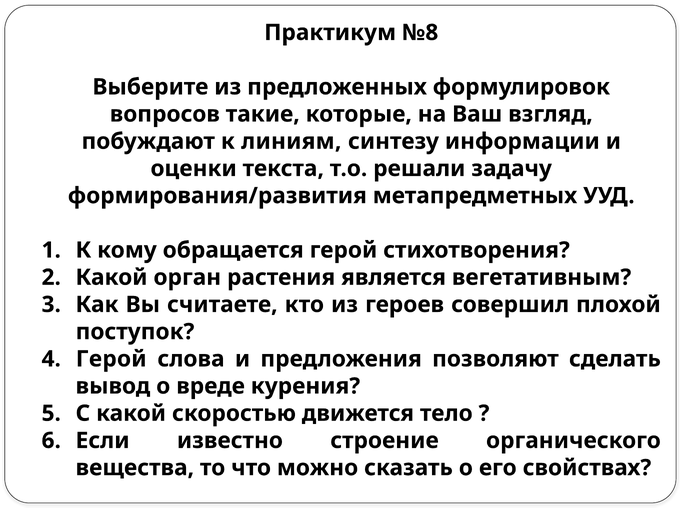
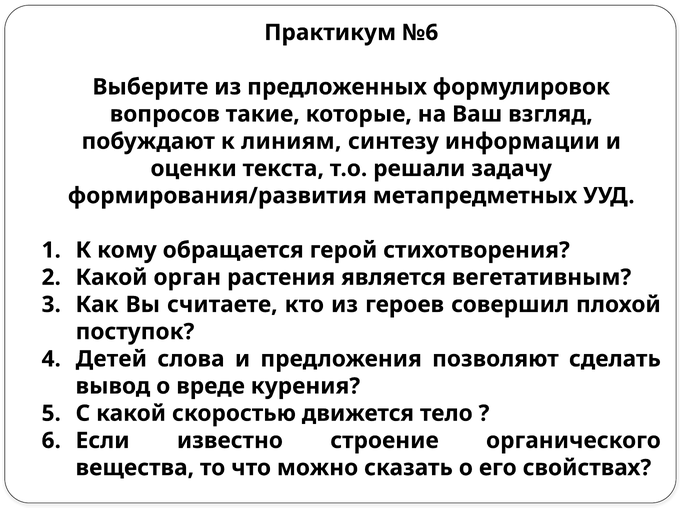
№8: №8 -> №6 (420, 33)
Герой: Герой -> Детей (111, 359)
